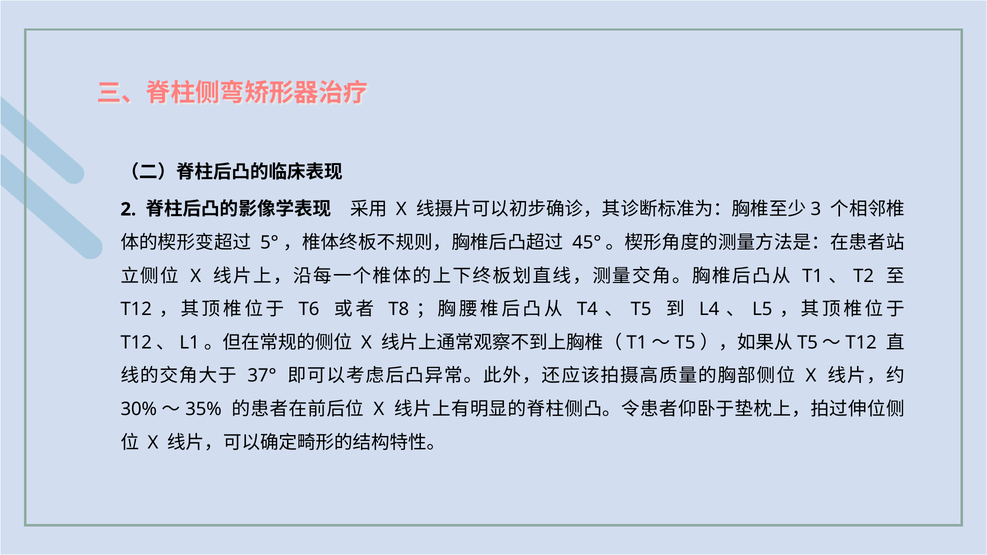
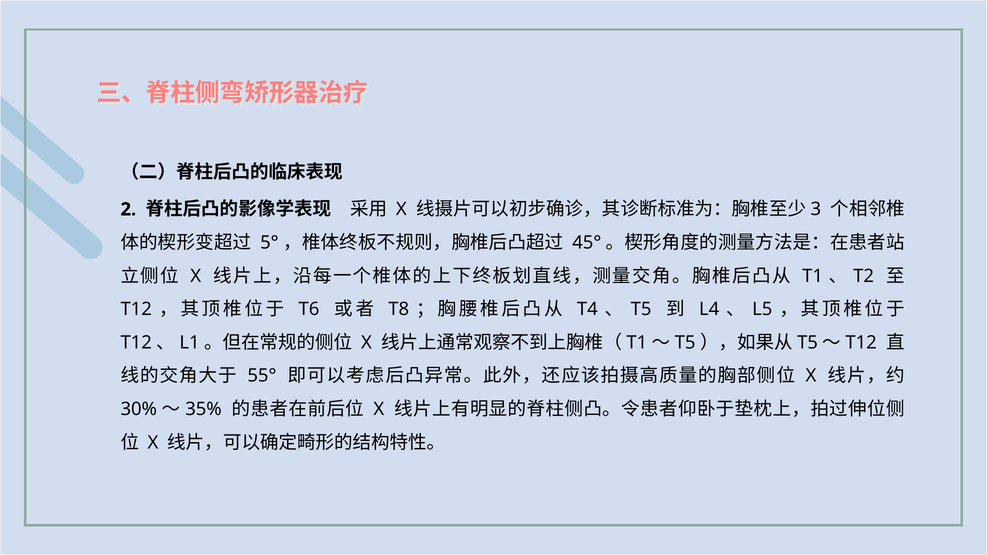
37°: 37° -> 55° (262, 376)
